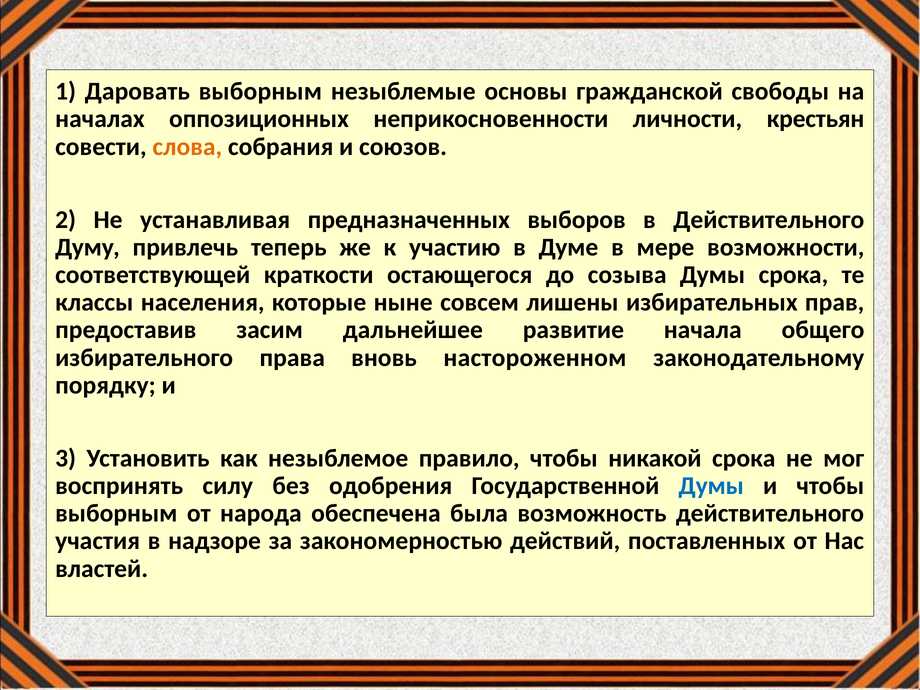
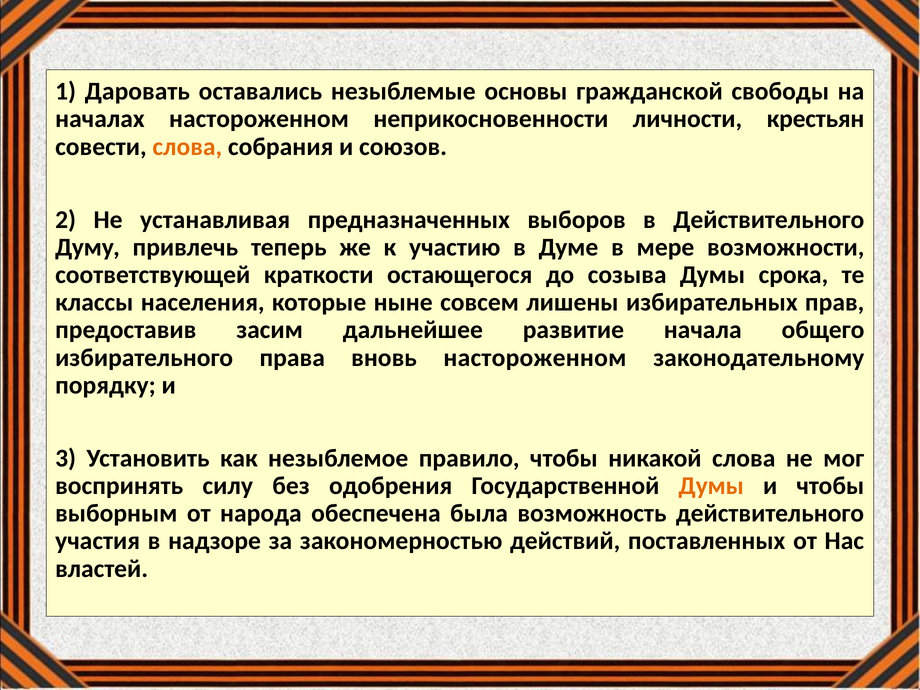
Даровать выборным: выборным -> оставались (260, 91)
началах оппозиционных: оппозиционных -> настороженном (259, 119)
никакой срока: срока -> слова (744, 458)
Думы colour: blue -> orange (711, 486)
